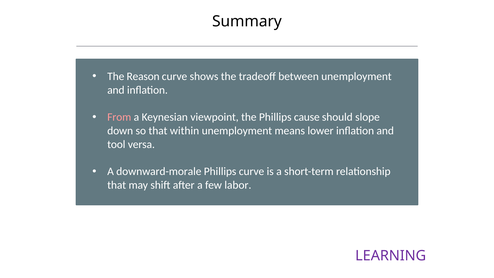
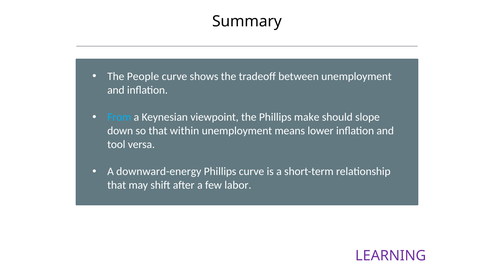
Reason: Reason -> People (143, 76)
From colour: pink -> light blue (119, 117)
cause: cause -> make (307, 117)
downward-morale: downward-morale -> downward-energy (159, 171)
